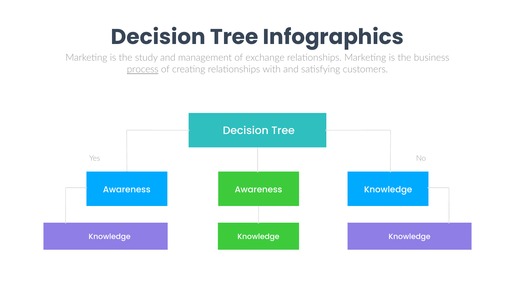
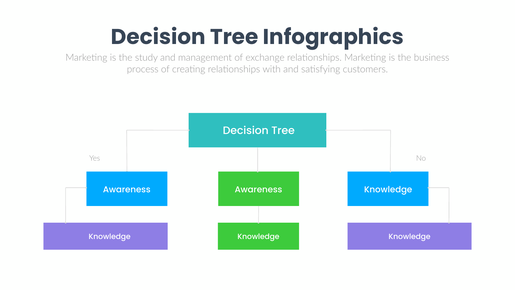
process underline: present -> none (143, 69)
